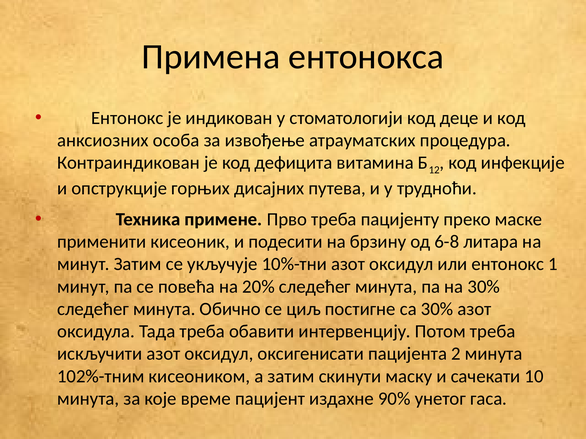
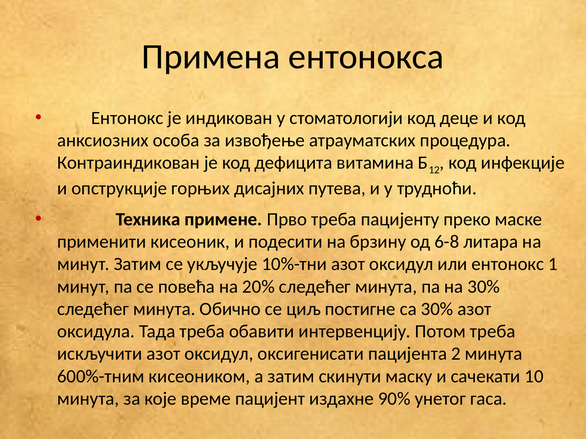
102%-тним: 102%-тним -> 600%-тним (101, 377)
